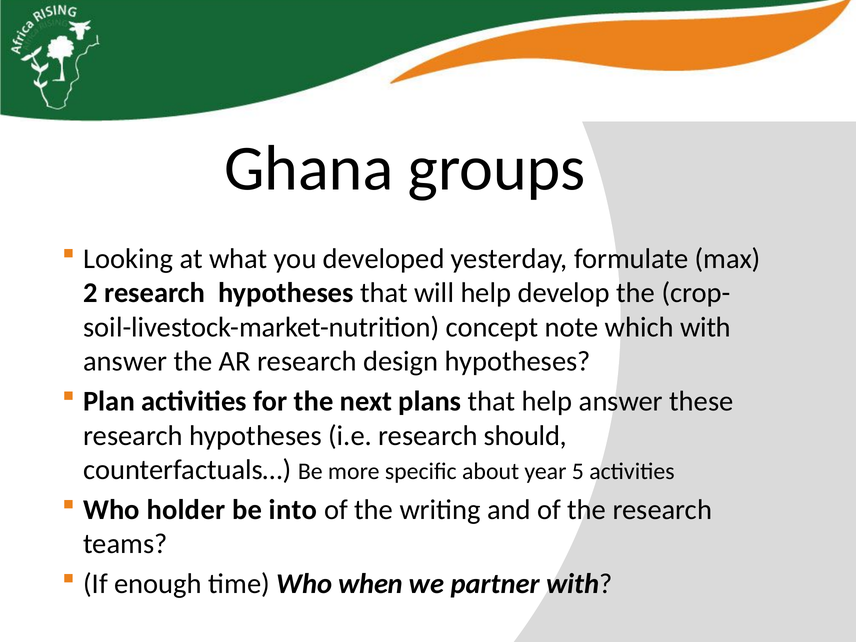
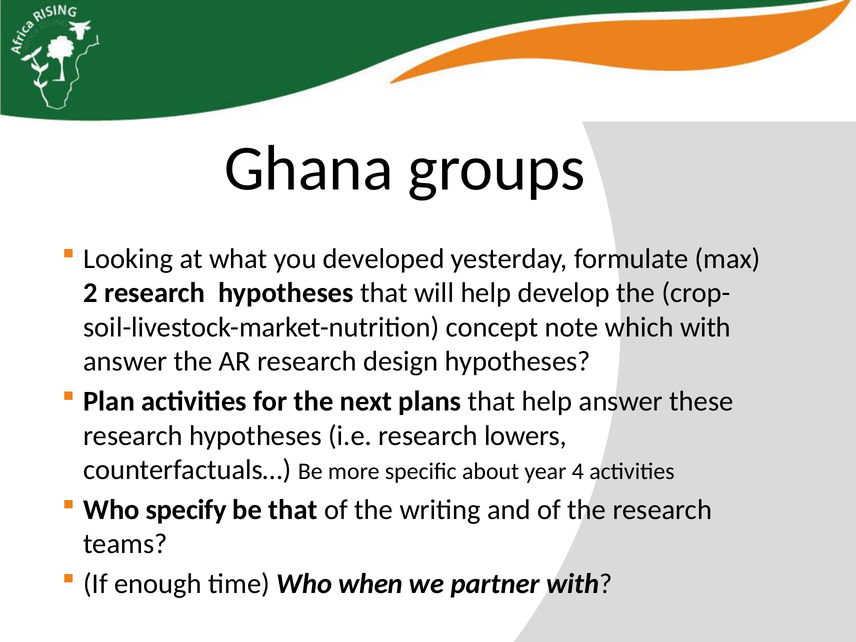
should: should -> lowers (525, 436)
5: 5 -> 4 (578, 471)
holder: holder -> specify (186, 510)
be into: into -> that (293, 510)
